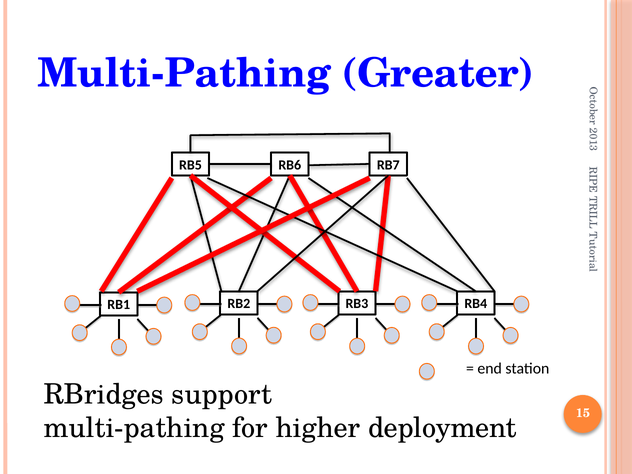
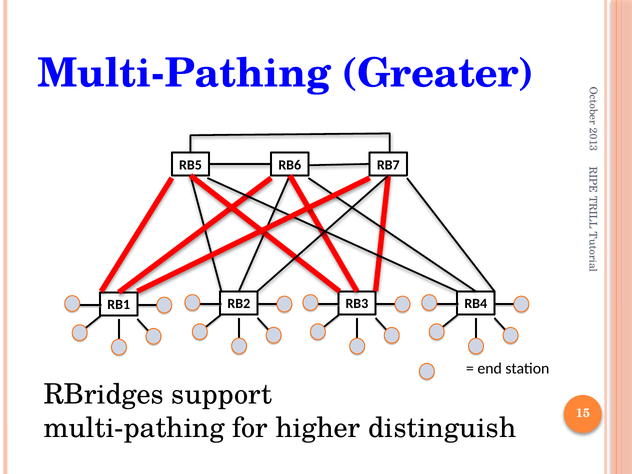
deployment: deployment -> distinguish (442, 428)
